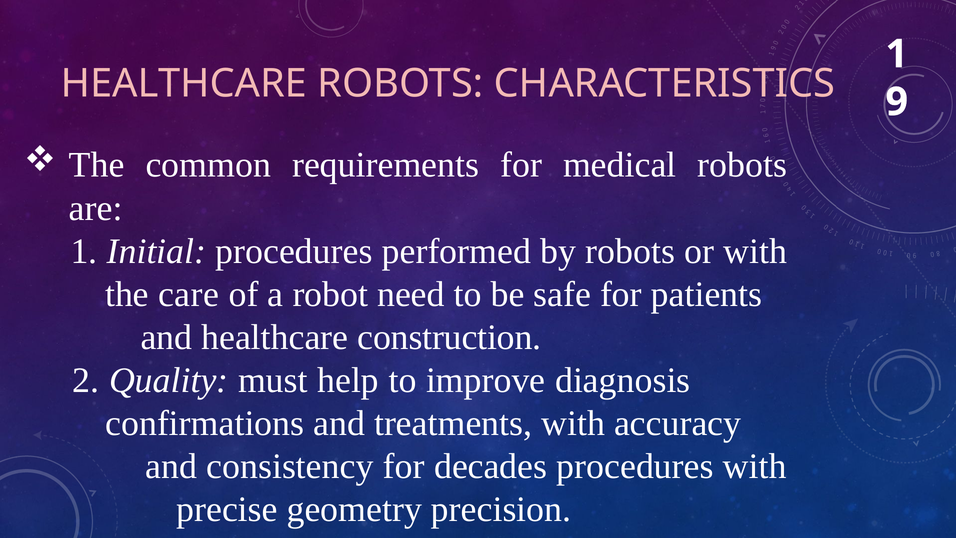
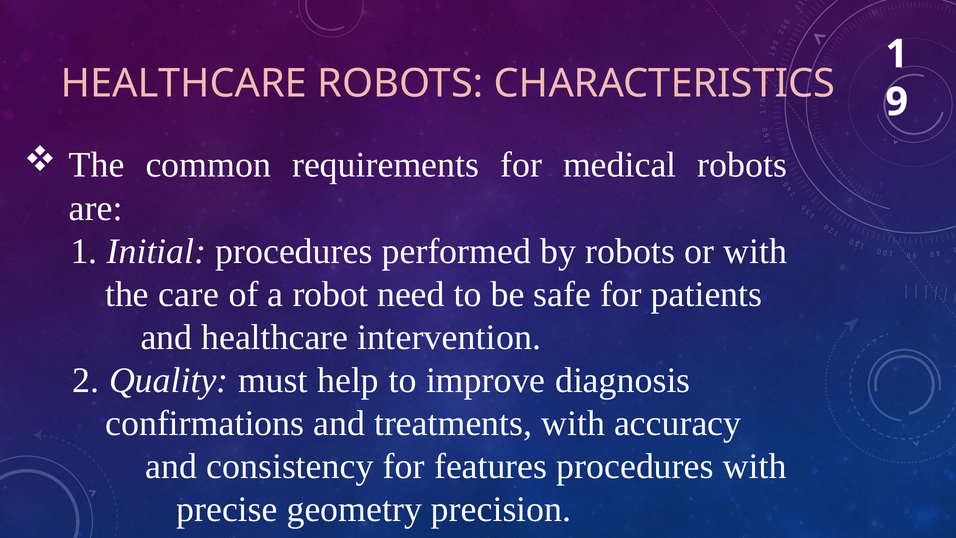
construction: construction -> intervention (449, 337)
decades: decades -> features (491, 466)
